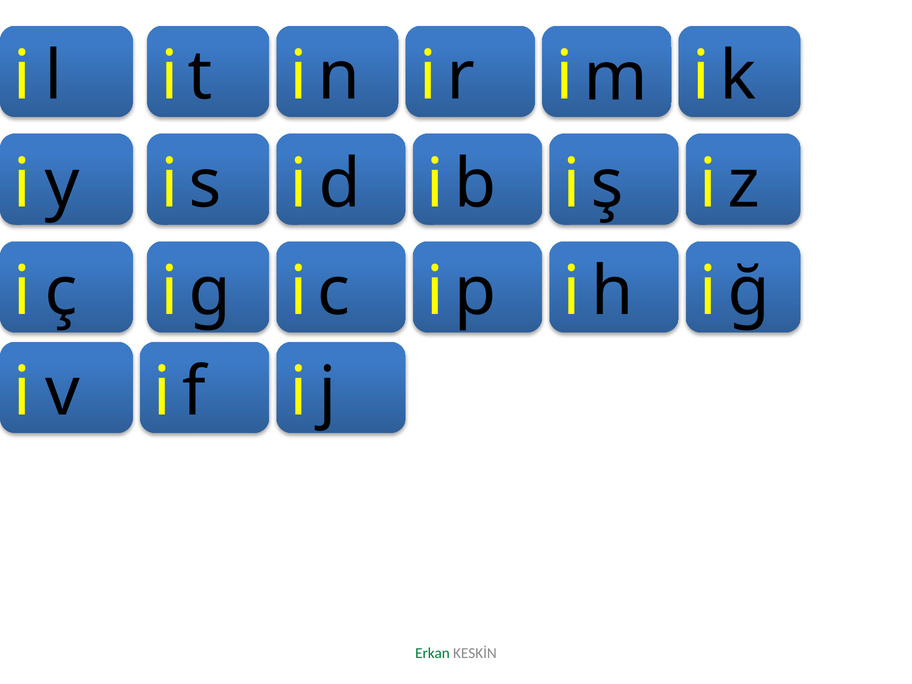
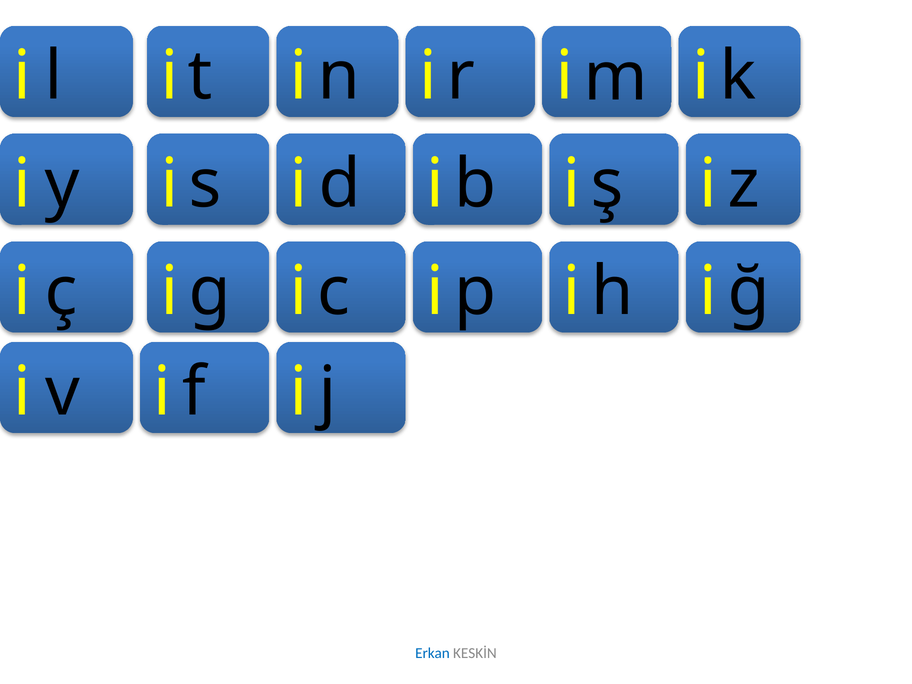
Erkan colour: green -> blue (432, 653)
